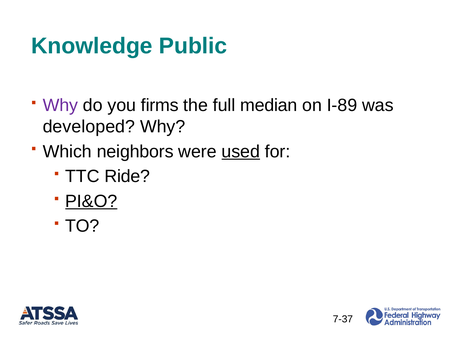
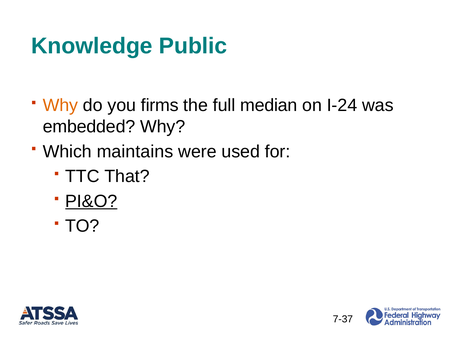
Why colour: purple -> orange (60, 105)
I-89: I-89 -> I-24 (342, 105)
developed: developed -> embedded (89, 127)
neighbors: neighbors -> maintains (135, 152)
used underline: present -> none (241, 152)
Ride: Ride -> That (127, 176)
